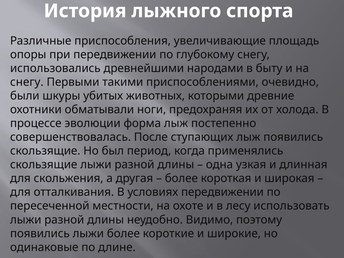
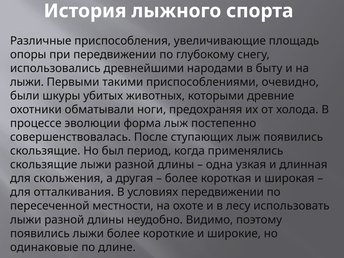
снегу: снегу -> лыжи (27, 82)
